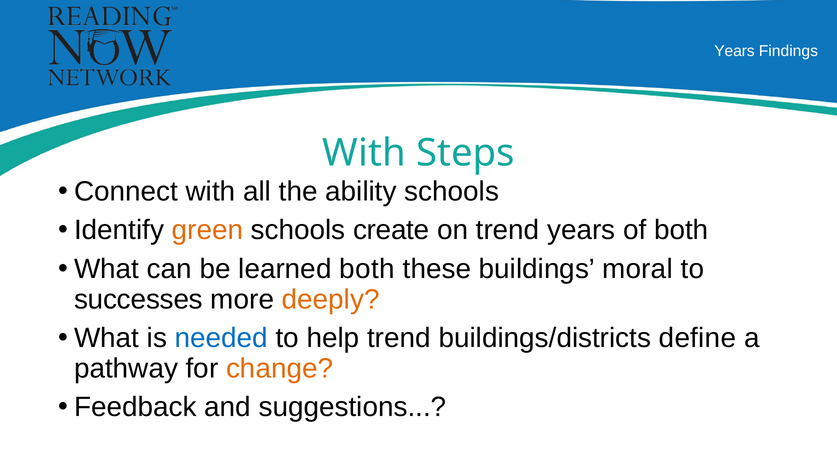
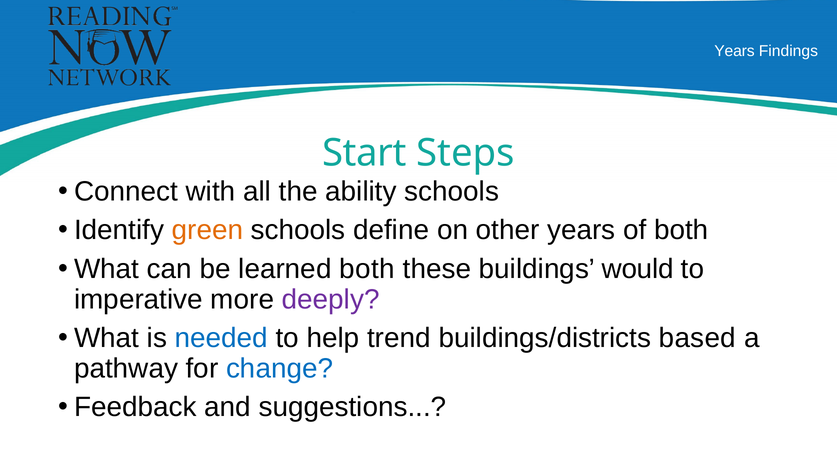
With: With -> Start (364, 153)
create: create -> define (391, 230)
on trend: trend -> other (508, 230)
moral: moral -> would (638, 269)
successes: successes -> imperative (138, 299)
deeply colour: orange -> purple (331, 299)
define: define -> based (697, 338)
change colour: orange -> blue (280, 368)
